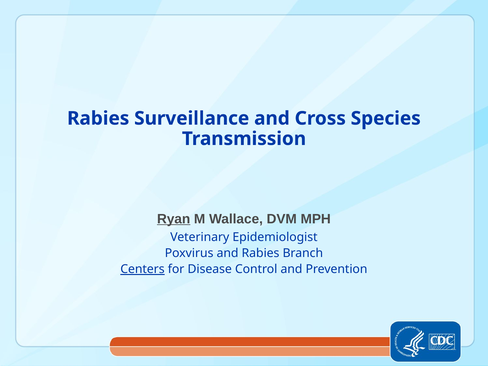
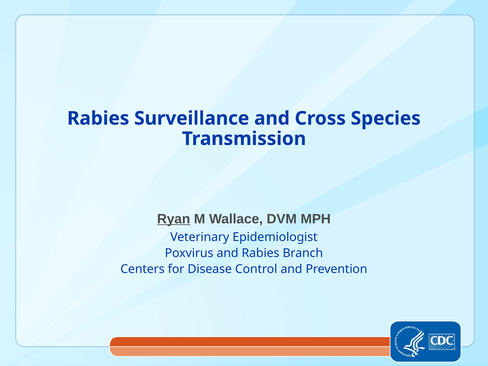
Centers underline: present -> none (142, 269)
